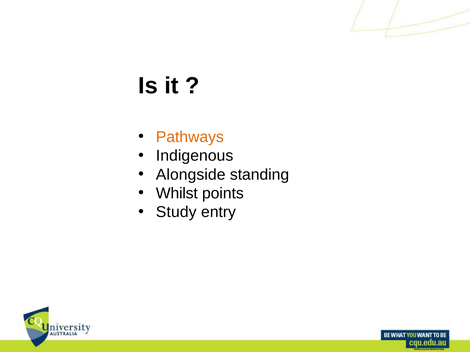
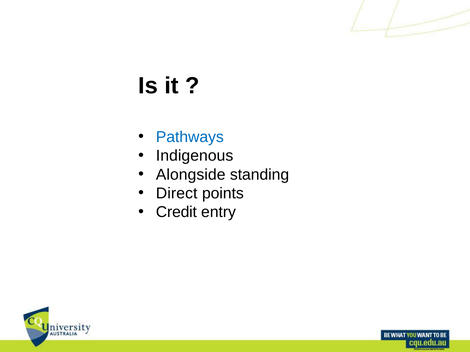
Pathways colour: orange -> blue (190, 137)
Whilst: Whilst -> Direct (177, 194)
Study: Study -> Credit (176, 212)
